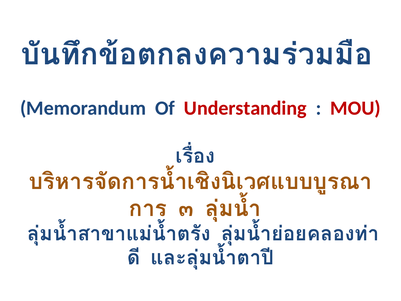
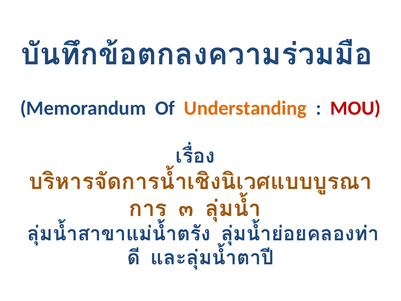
Understanding colour: red -> orange (245, 108)
